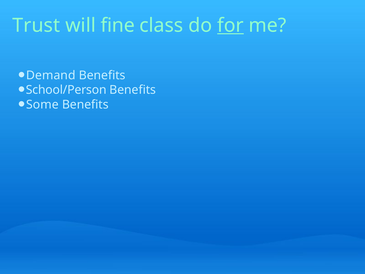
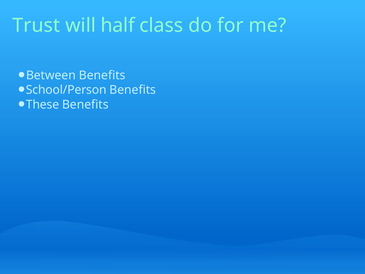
fine: fine -> half (118, 25)
for underline: present -> none (230, 25)
Demand: Demand -> Between (51, 75)
Some: Some -> These (43, 104)
